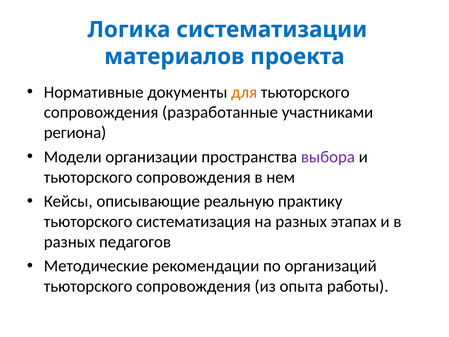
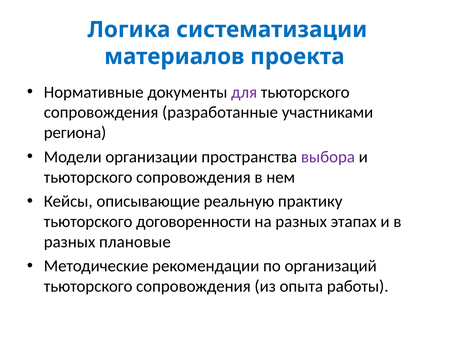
для colour: orange -> purple (244, 92)
систематизация: систематизация -> договоренности (193, 221)
педагогов: педагогов -> плановые (135, 242)
